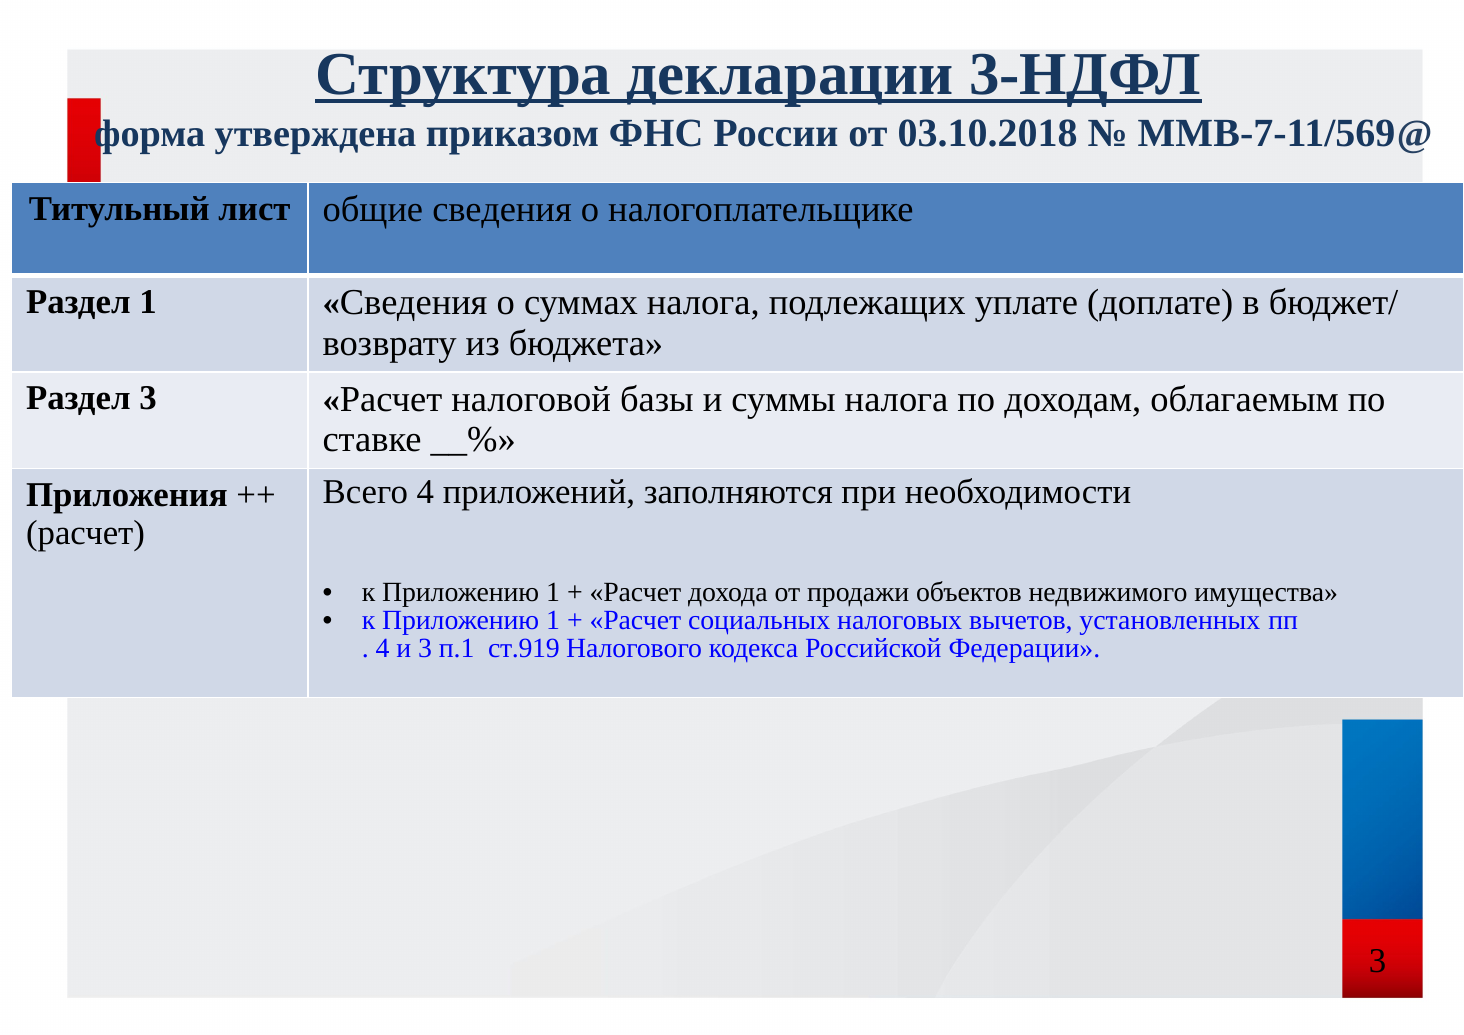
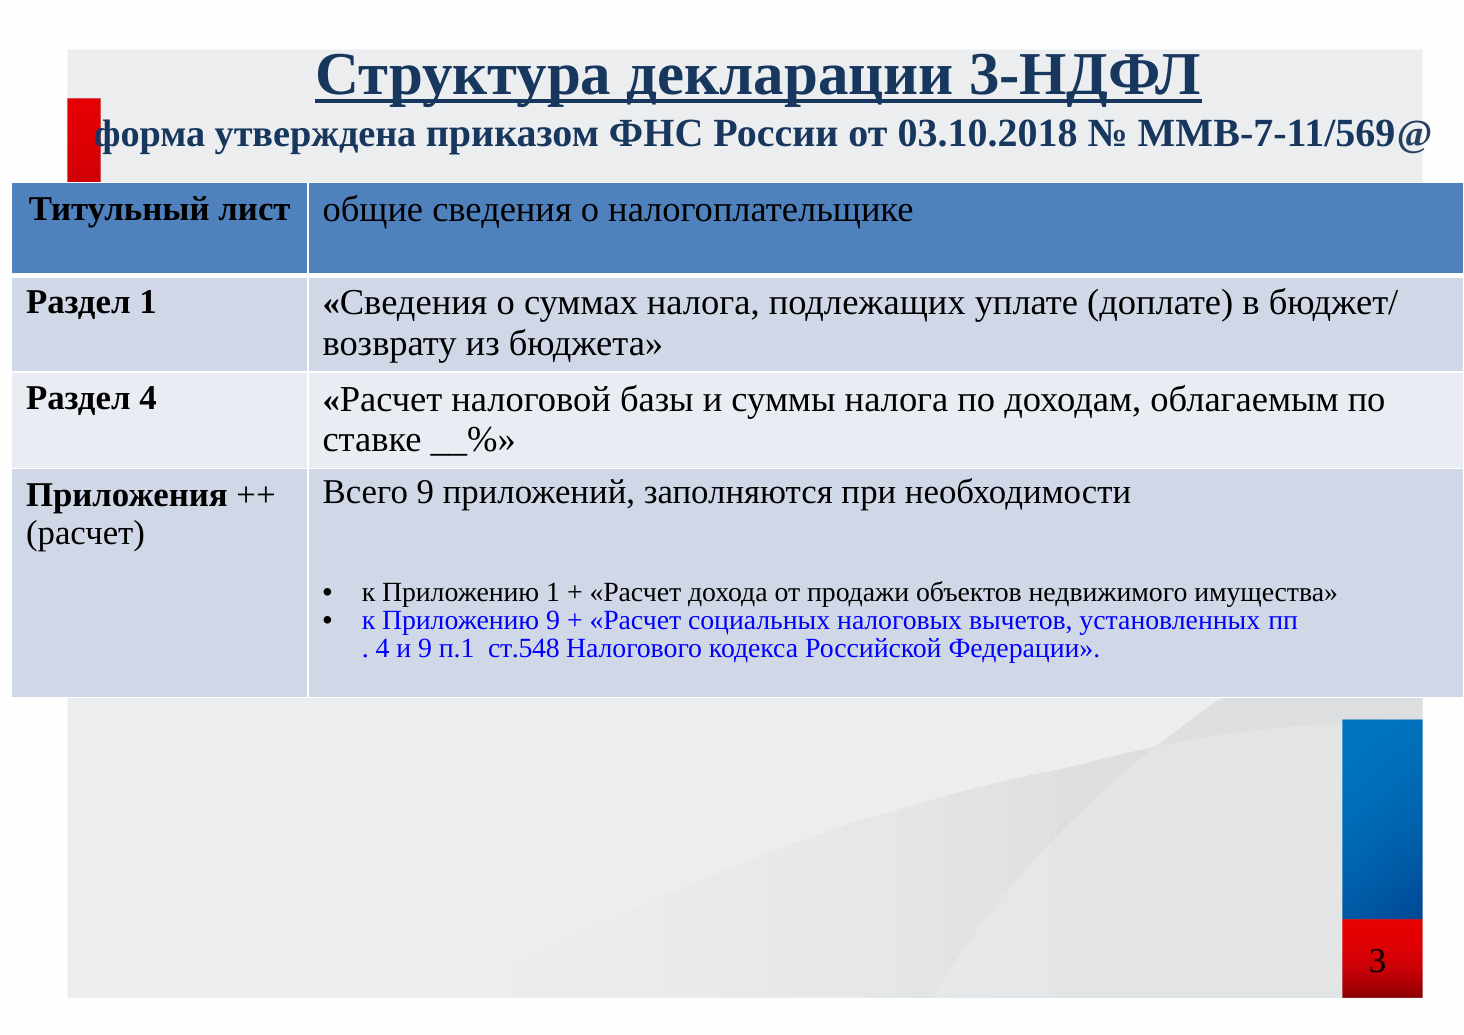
Раздел 3: 3 -> 4 (148, 398)
Всего 4: 4 -> 9 (425, 492)
1: 1 -> 9 (553, 620)
и 3: 3 -> 9 (425, 648)
ст.919: ст.919 -> ст.548 (524, 648)
